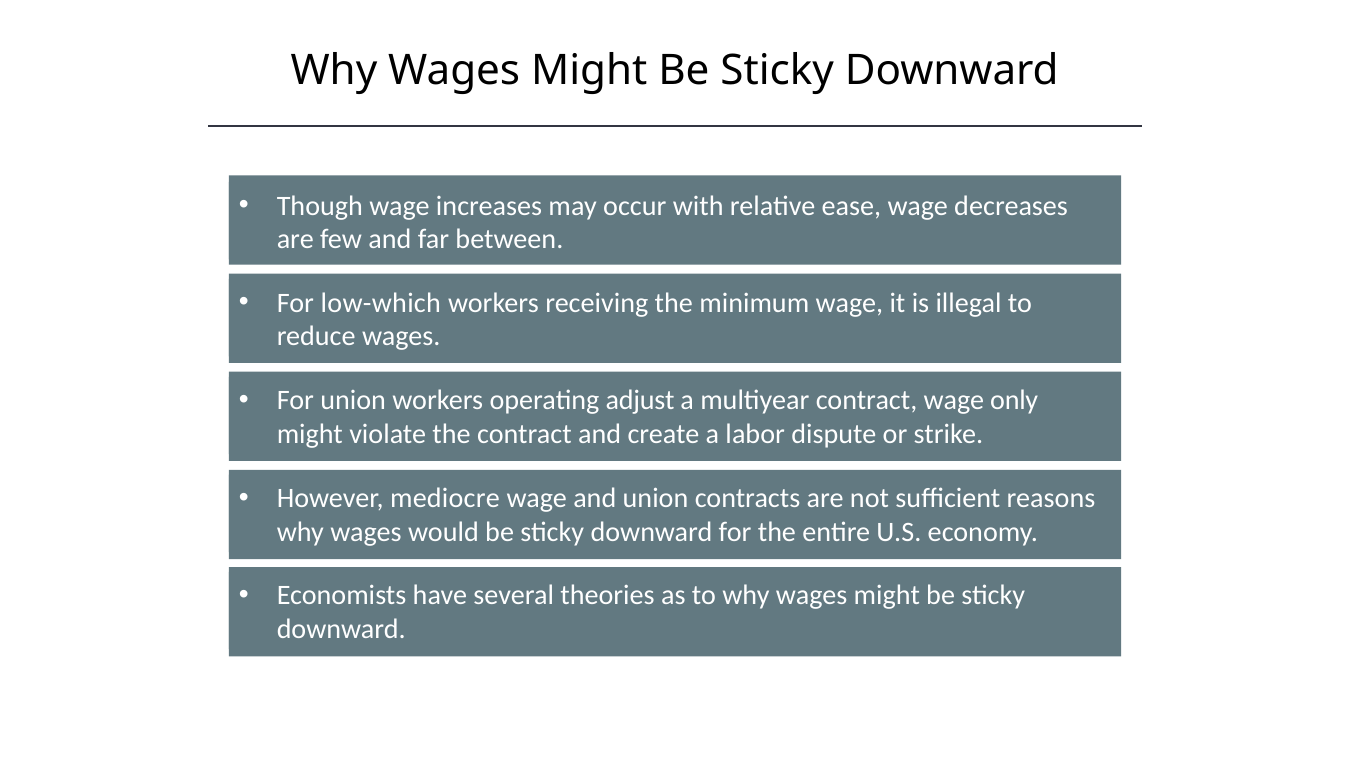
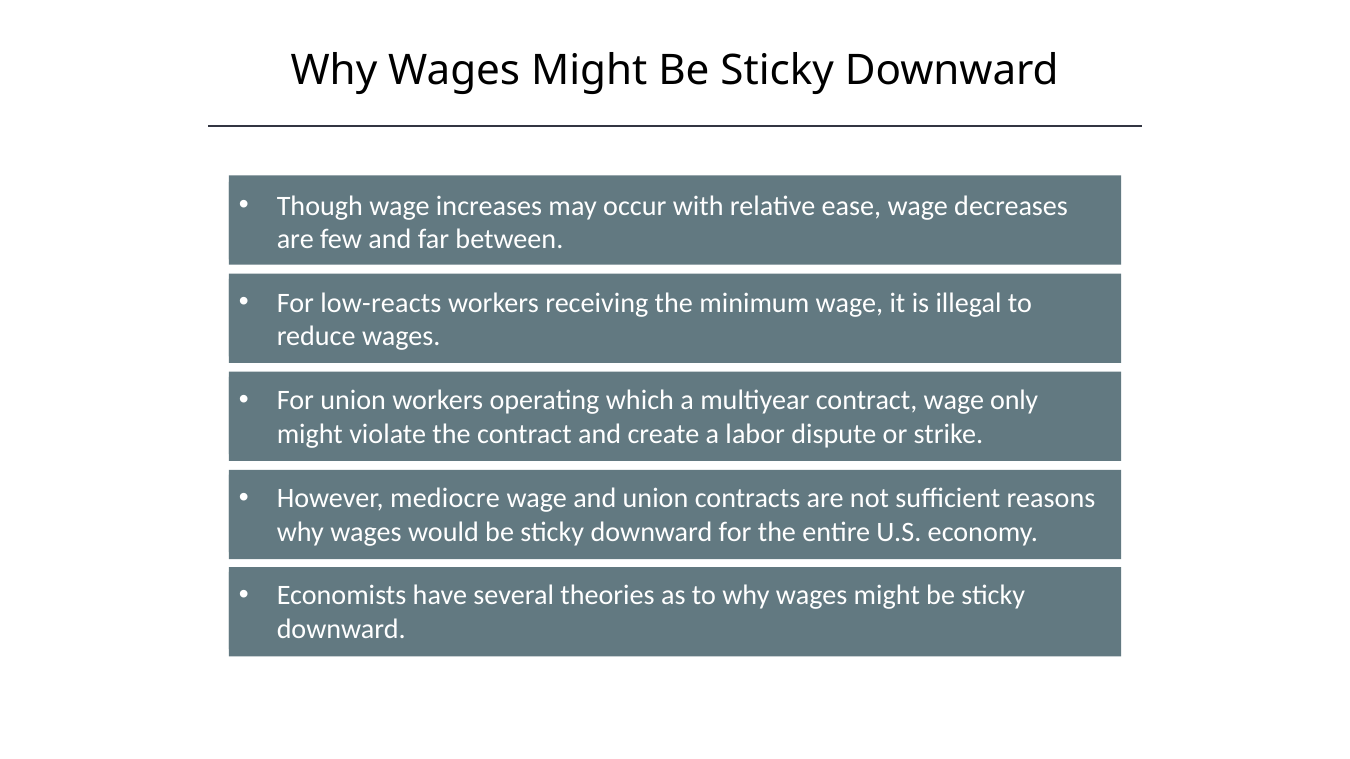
low-which: low-which -> low-reacts (381, 303)
adjust: adjust -> which (640, 401)
